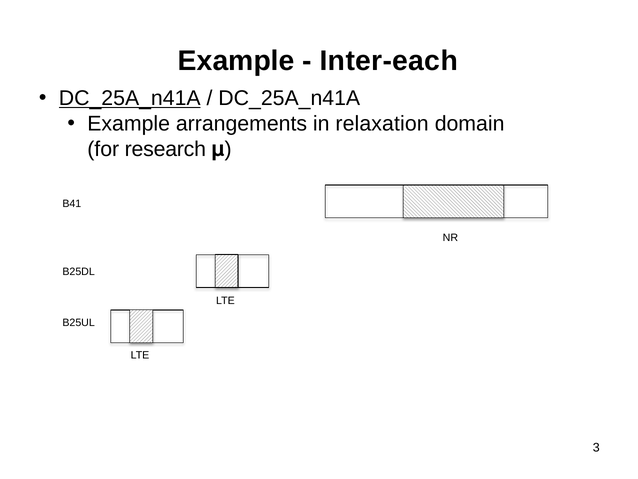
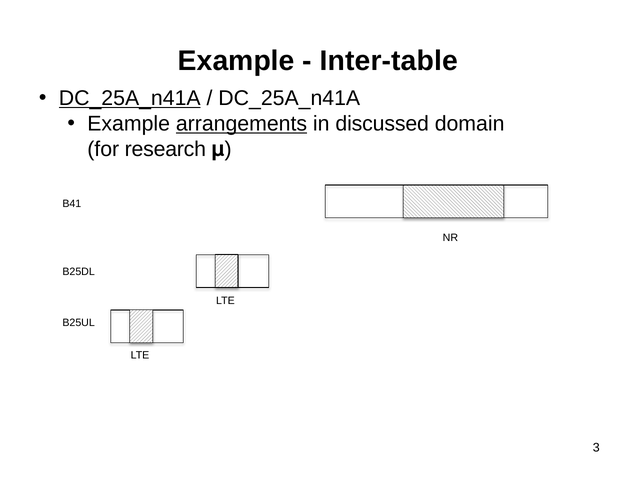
Inter-each: Inter-each -> Inter-table (389, 61)
arrangements underline: none -> present (241, 124)
relaxation: relaxation -> discussed (382, 124)
